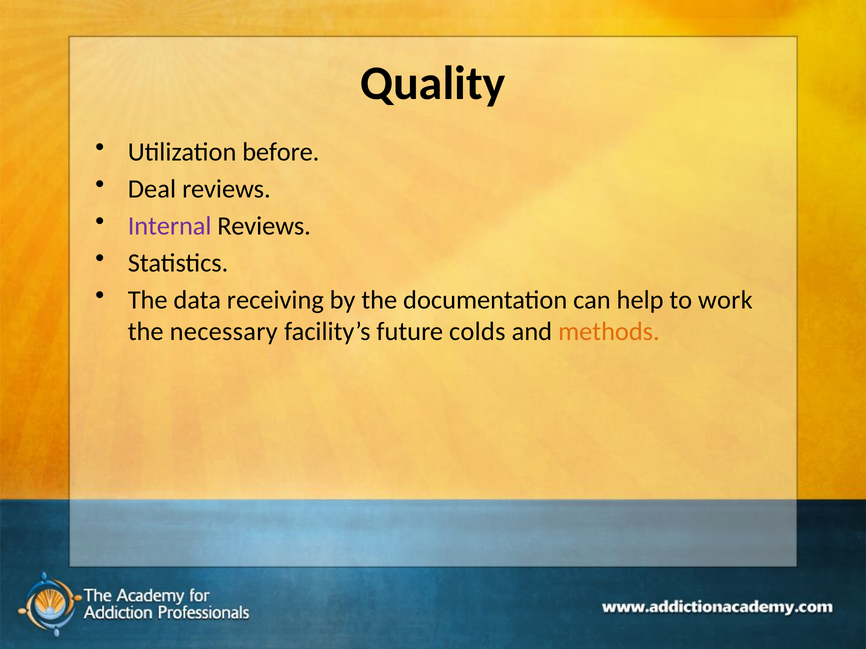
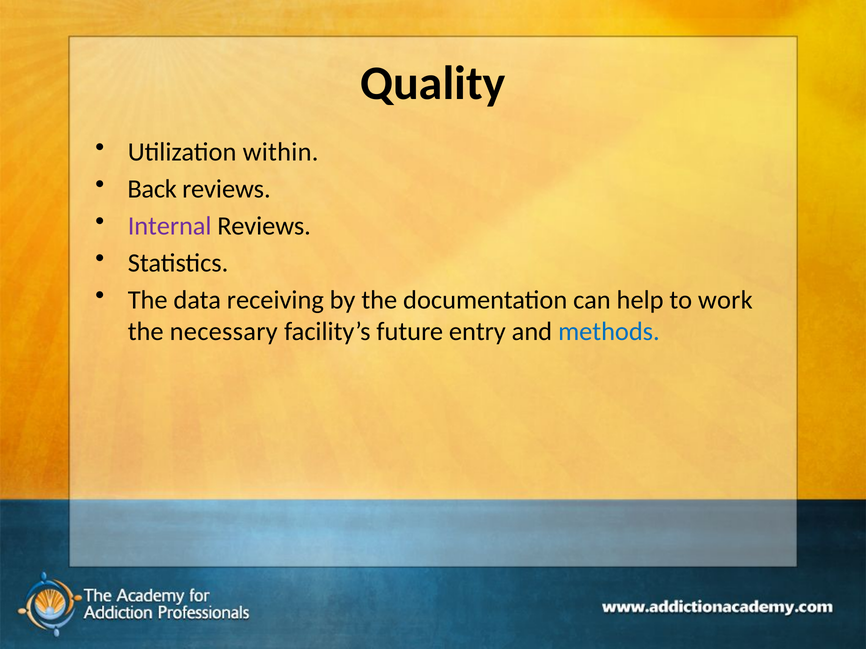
before: before -> within (281, 152)
Deal: Deal -> Back (152, 189)
colds: colds -> entry (477, 332)
methods colour: orange -> blue (609, 332)
